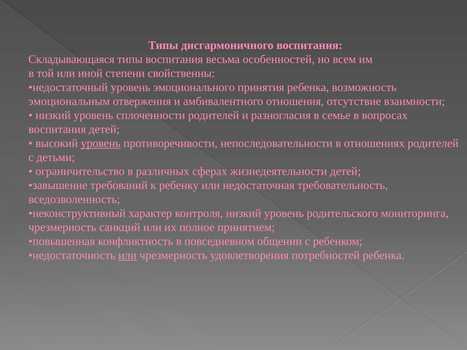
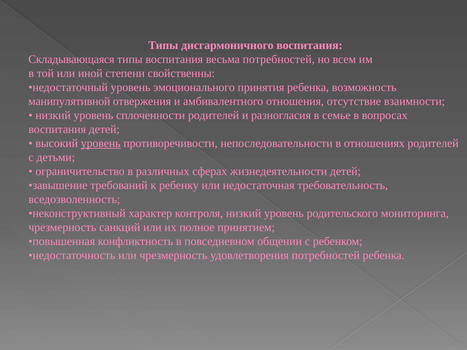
весьма особенностей: особенностей -> потребностей (279, 59)
эмоциональным: эмоциональным -> манипулятивной (69, 102)
или underline: present -> none (127, 256)
